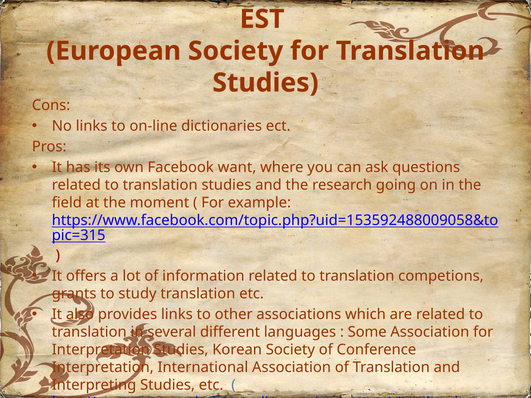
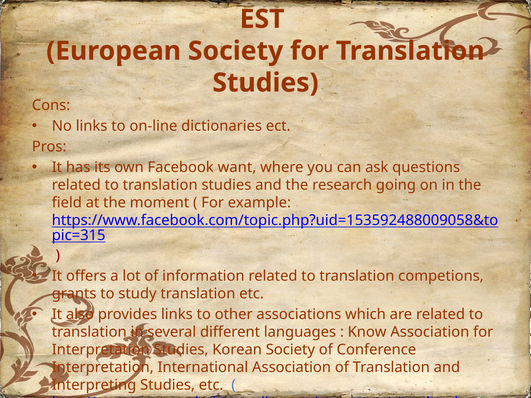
Some: Some -> Know (367, 332)
